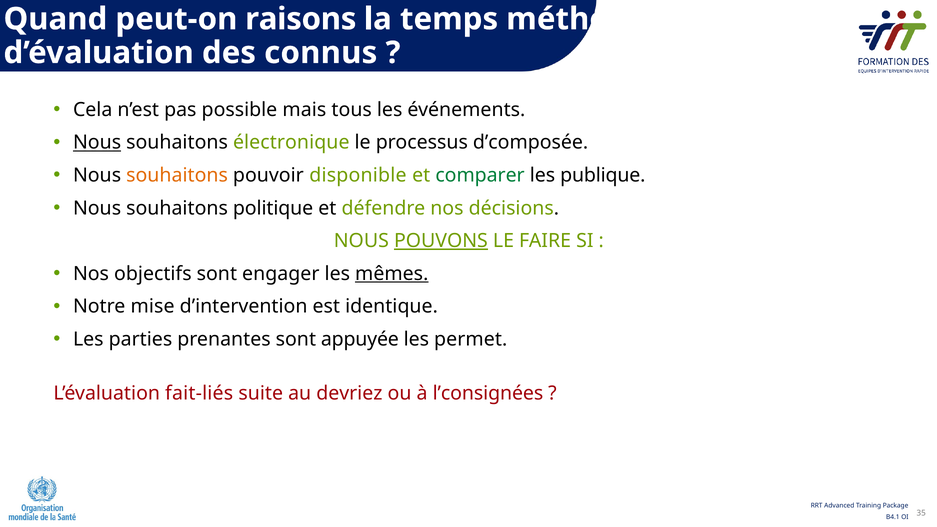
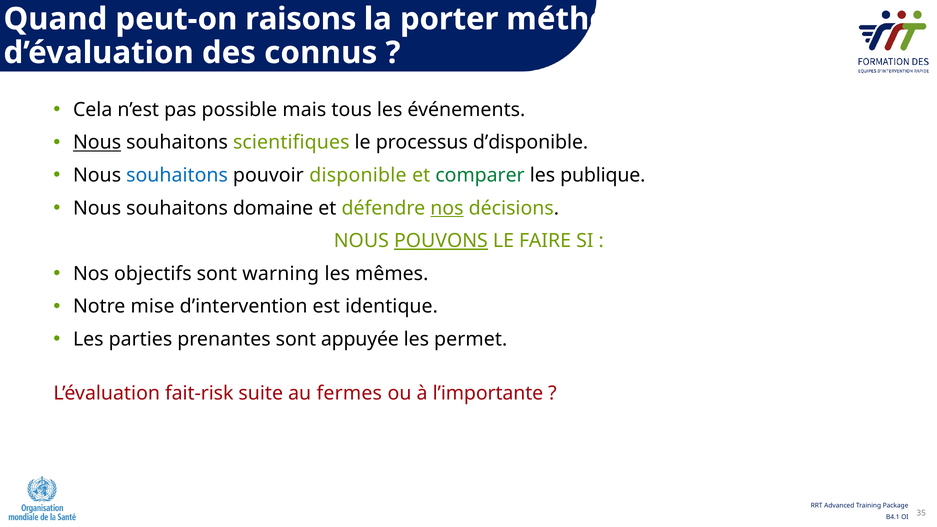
temps: temps -> porter (449, 19)
électronique: électronique -> scientifiques (291, 143)
d’composée: d’composée -> d’disponible (531, 143)
souhaitons colour: orange -> blue (177, 175)
politique: politique -> domaine (273, 208)
nos underline: none -> present (447, 208)
engager: engager -> warning (281, 274)
mêmes underline: present -> none (392, 274)
fait-liés: fait-liés -> fait-risk (199, 393)
devriez: devriez -> fermes (349, 393)
l’consignées: l’consignées -> l’importante (488, 393)
